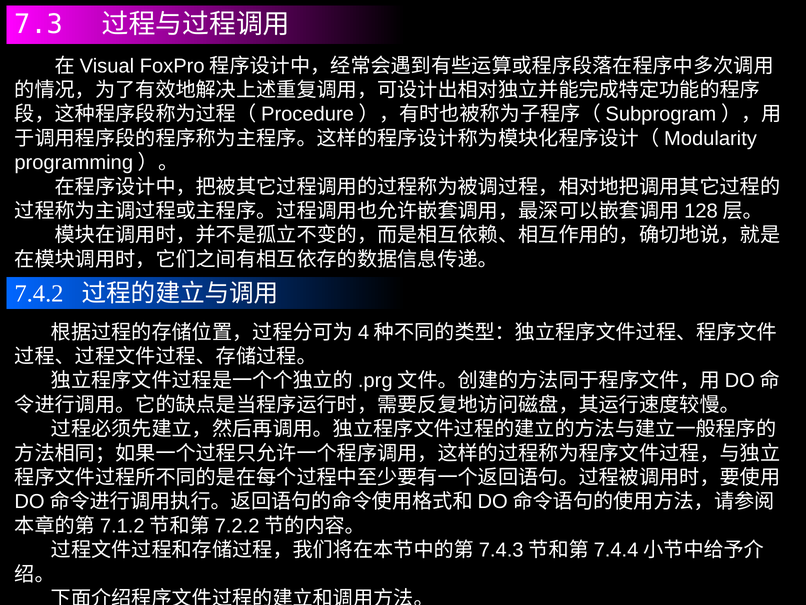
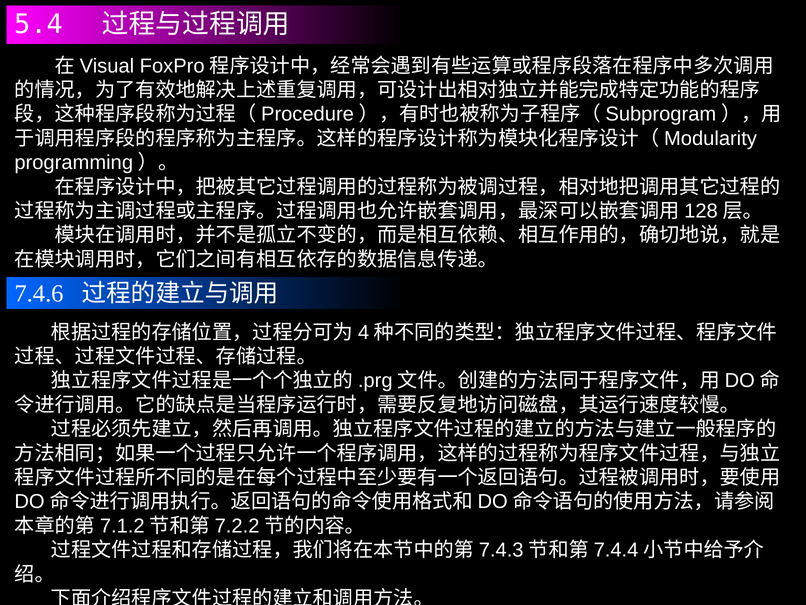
7.3: 7.3 -> 5.4 (39, 25)
7.4.2: 7.4.2 -> 7.4.6 (39, 293)
